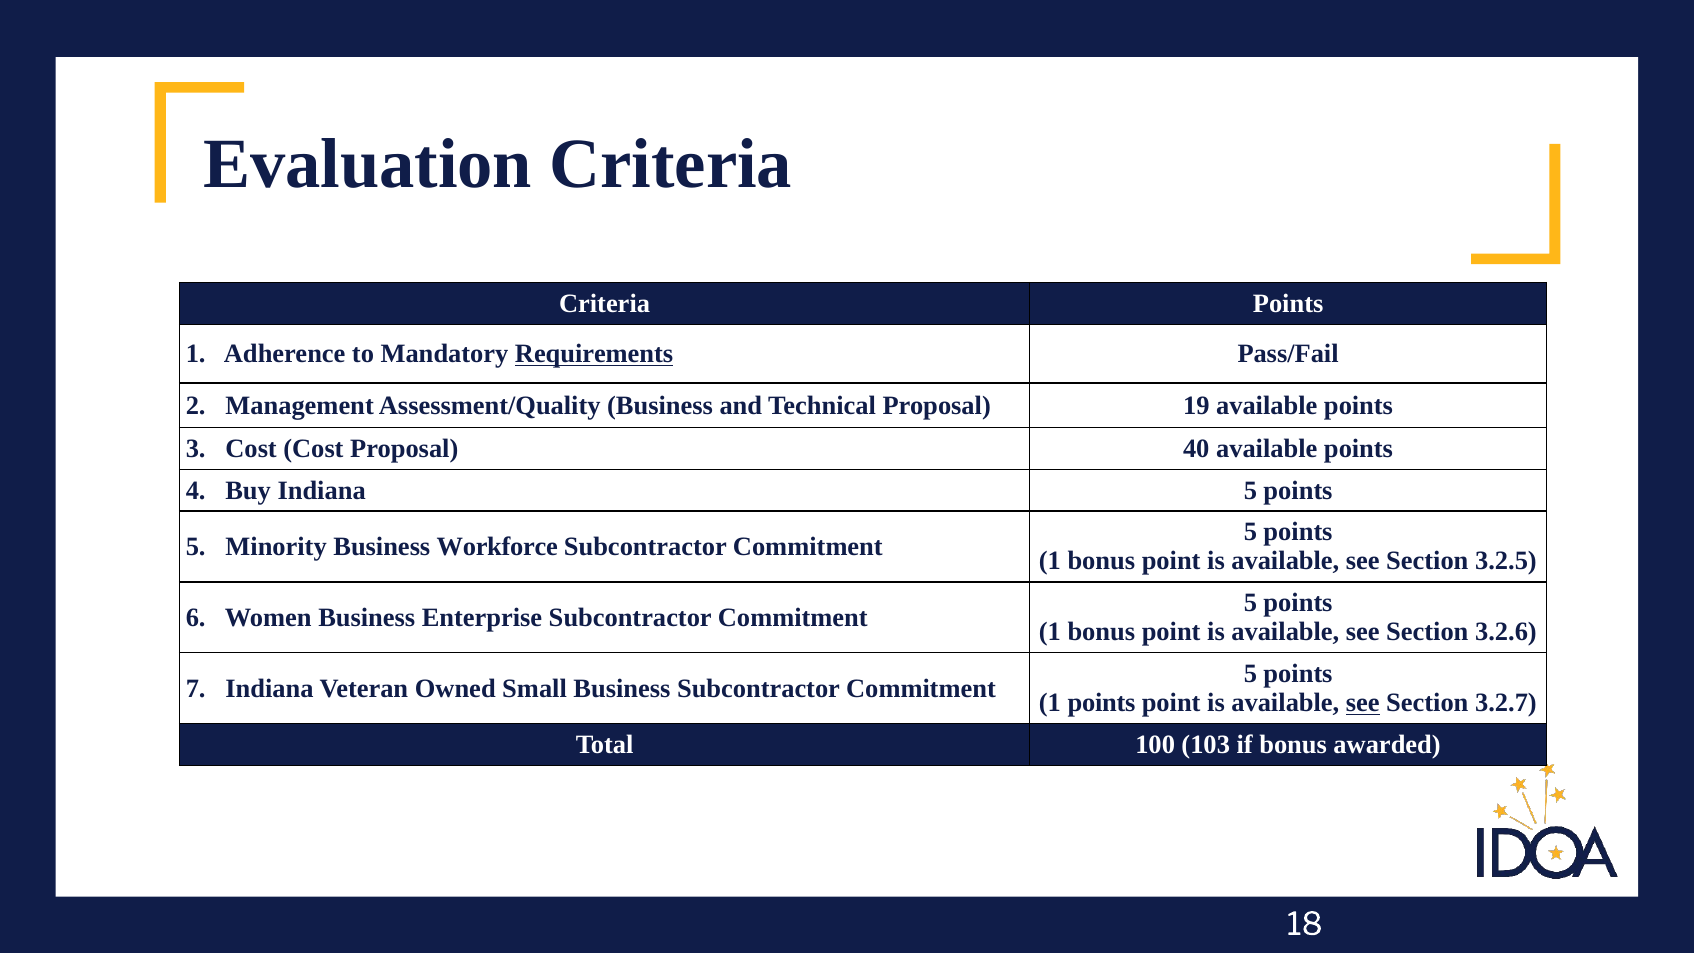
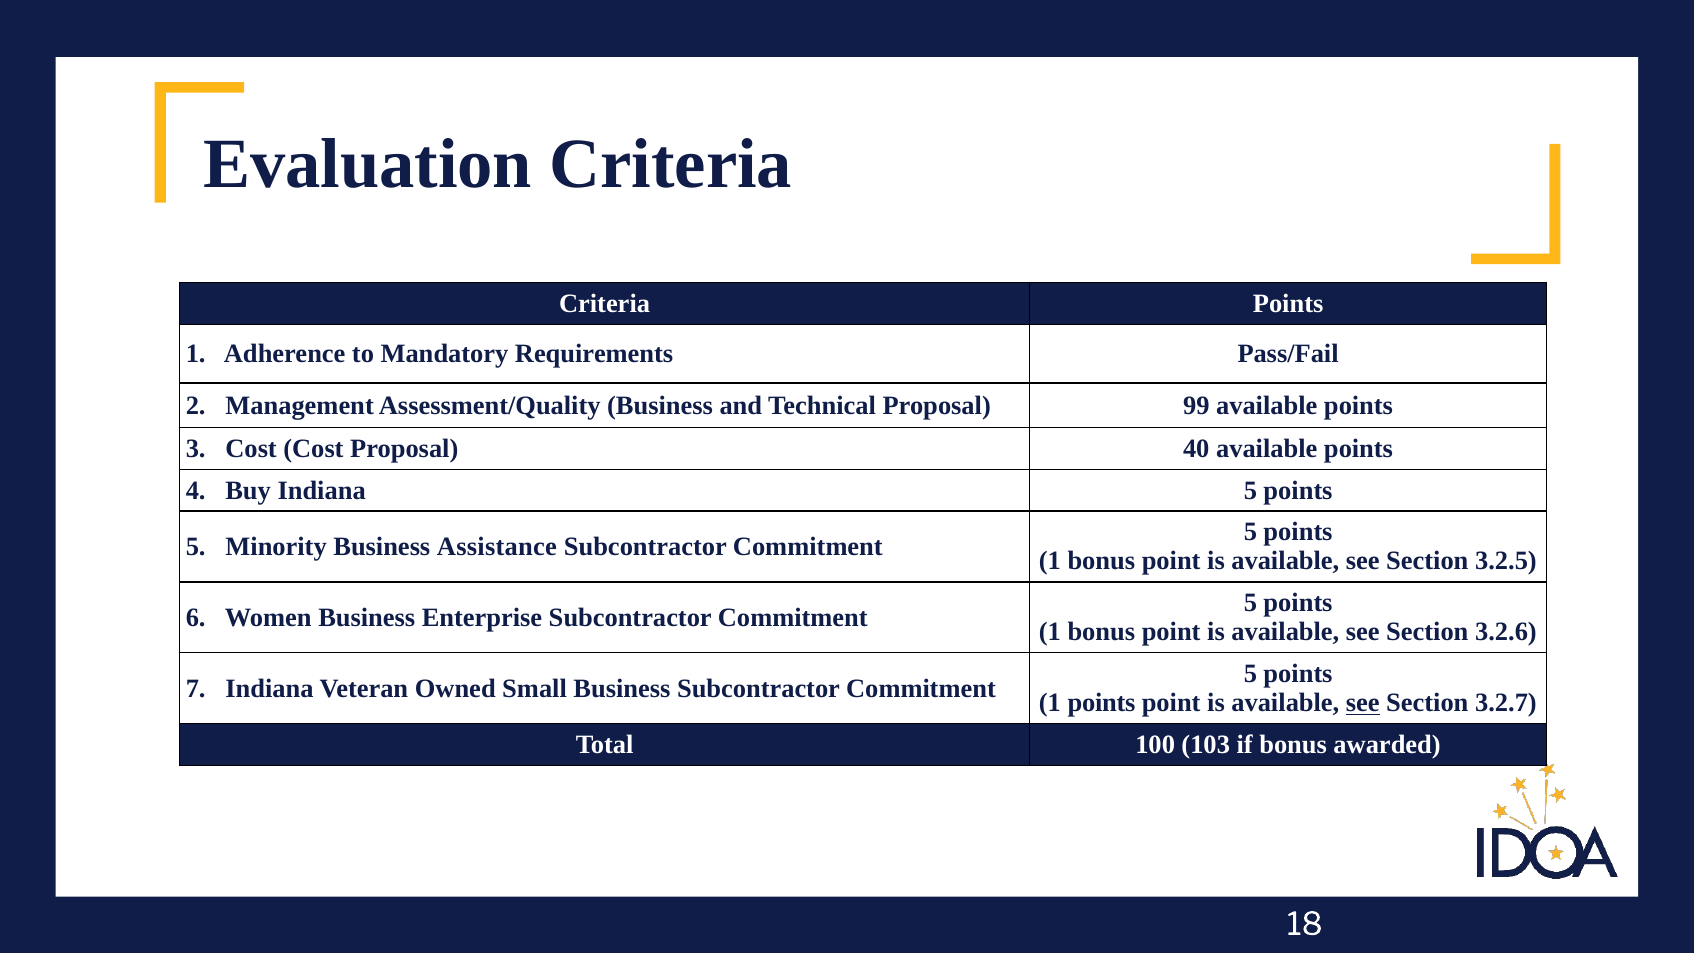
Requirements underline: present -> none (594, 354)
19: 19 -> 99 (1196, 406)
Workforce: Workforce -> Assistance (497, 546)
